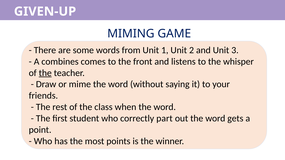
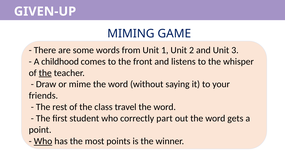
combines: combines -> childhood (60, 62)
when: when -> travel (126, 107)
Who underline: none -> present (43, 141)
